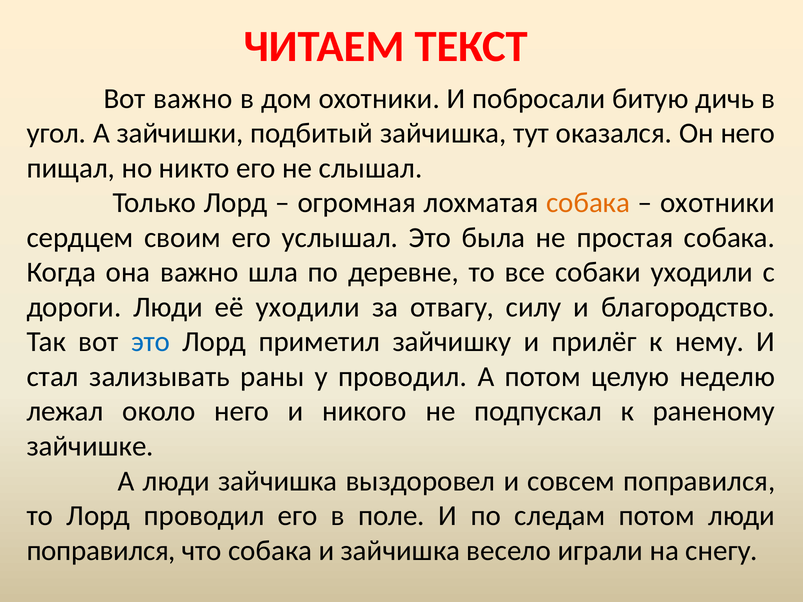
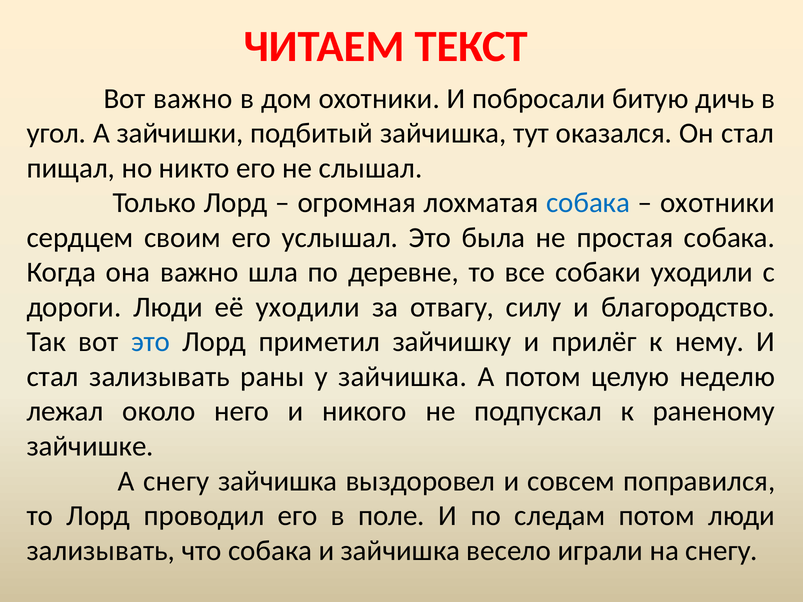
Он него: него -> стал (748, 133)
собака colour: orange -> blue (588, 203)
у проводил: проводил -> зайчишка (403, 377)
А люди: люди -> снегу (176, 481)
поправился: поправился -> зализывать (101, 551)
